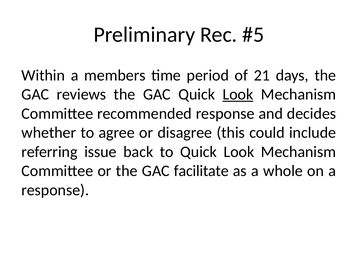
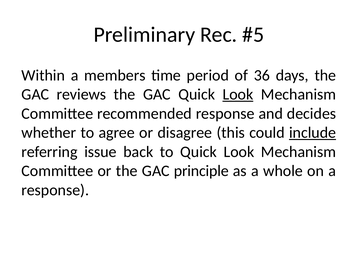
21: 21 -> 36 (262, 75)
include underline: none -> present (313, 132)
facilitate: facilitate -> principle (201, 171)
